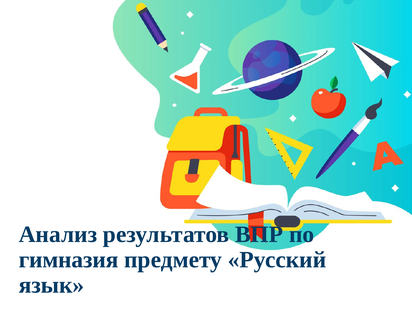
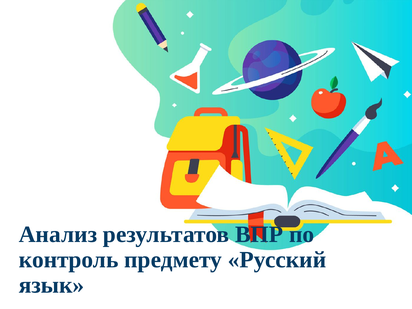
гимназия: гимназия -> контроль (69, 260)
